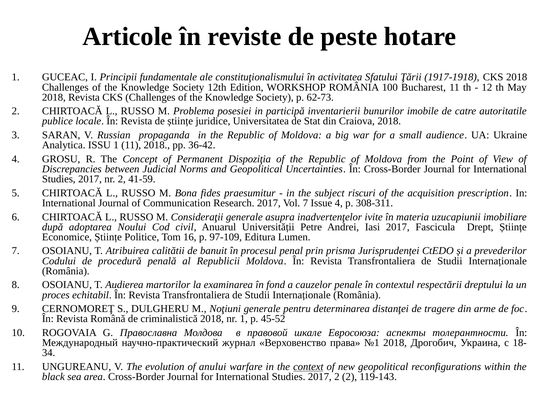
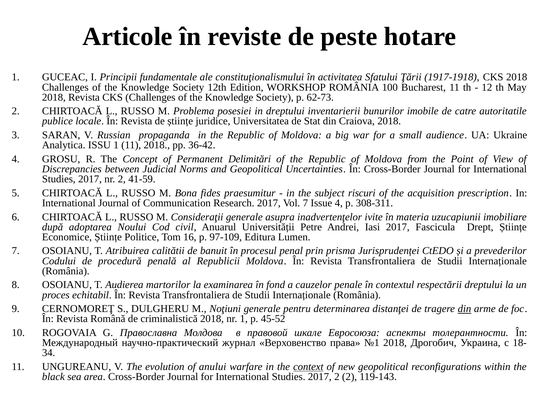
in participă: participă -> dreptului (285, 111)
Dispoziţia: Dispoziţia -> Delimitări (250, 159)
din underline: none -> present (464, 309)
